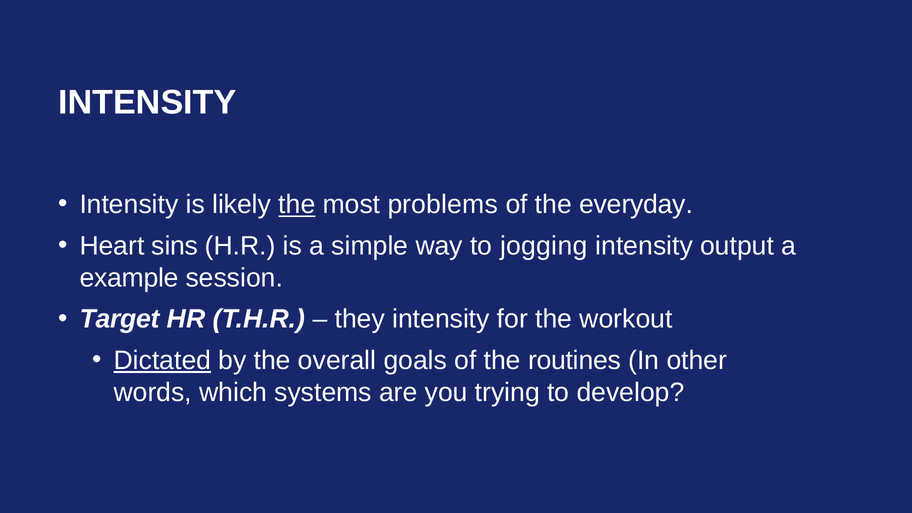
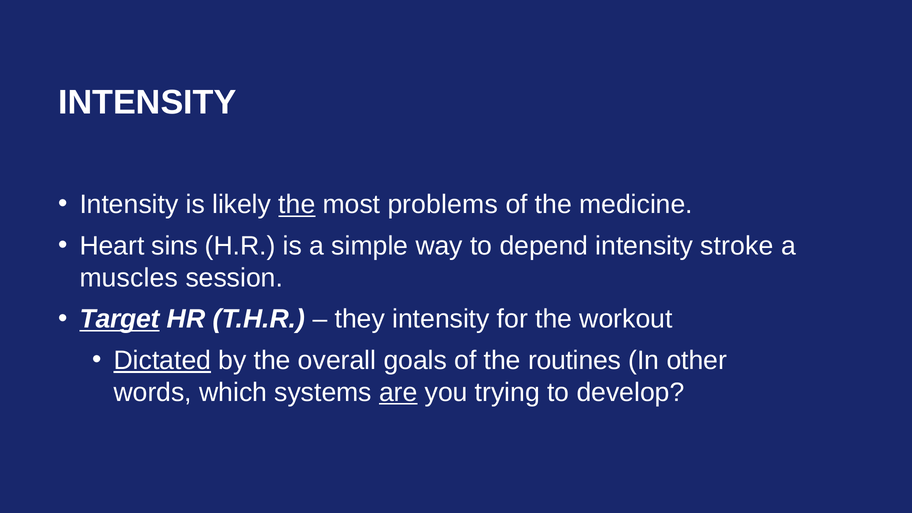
everyday: everyday -> medicine (636, 205)
jogging: jogging -> depend (544, 246)
output: output -> stroke (737, 246)
example: example -> muscles (129, 278)
Target underline: none -> present (120, 319)
are underline: none -> present (398, 392)
